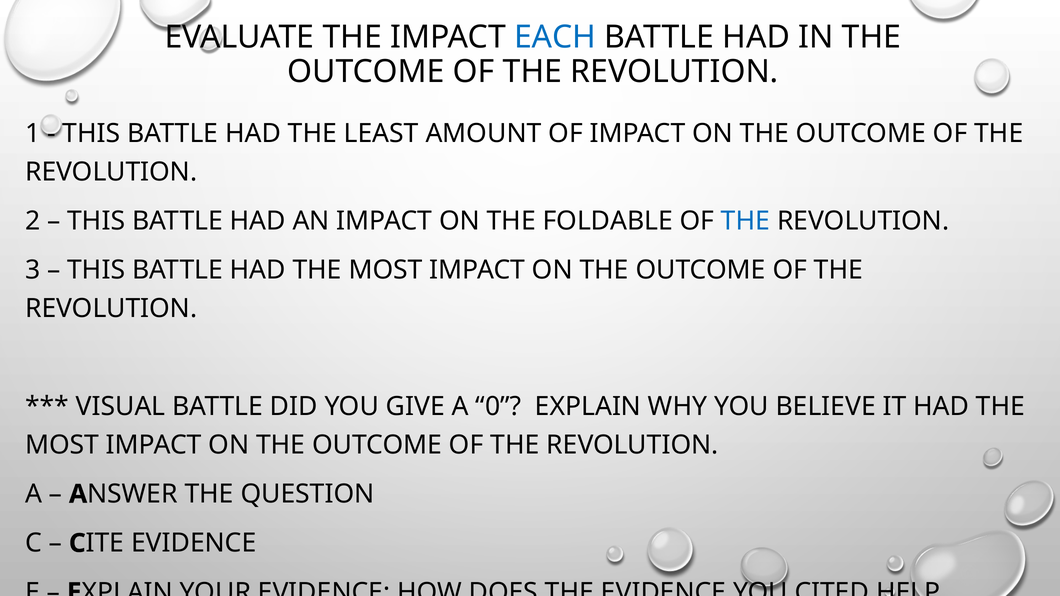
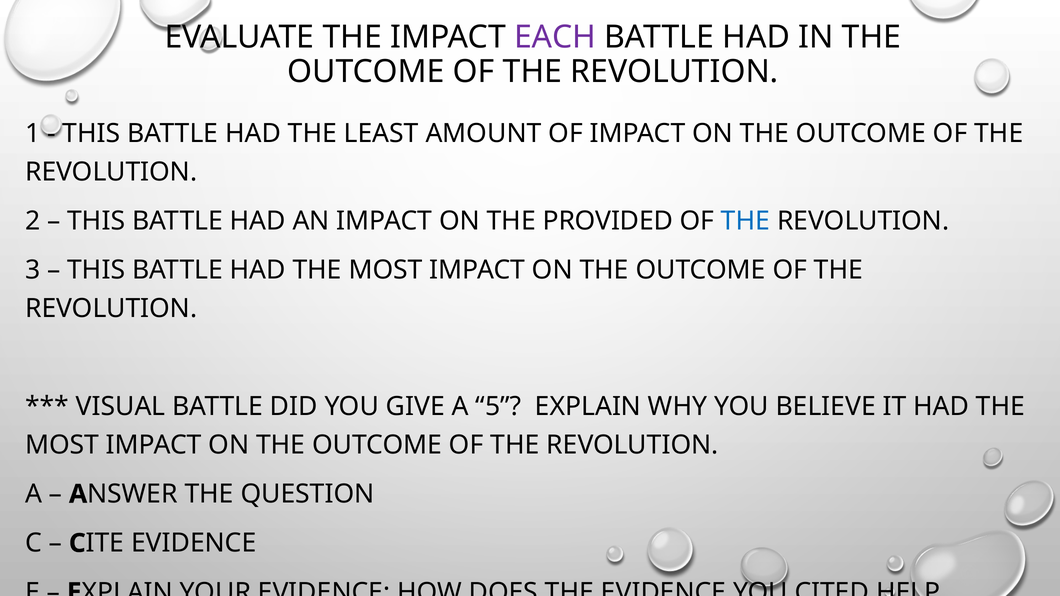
EACH colour: blue -> purple (555, 37)
THE FOLDABLE: FOLDABLE -> PROVIDED (608, 221)
0: 0 -> 5 (498, 407)
